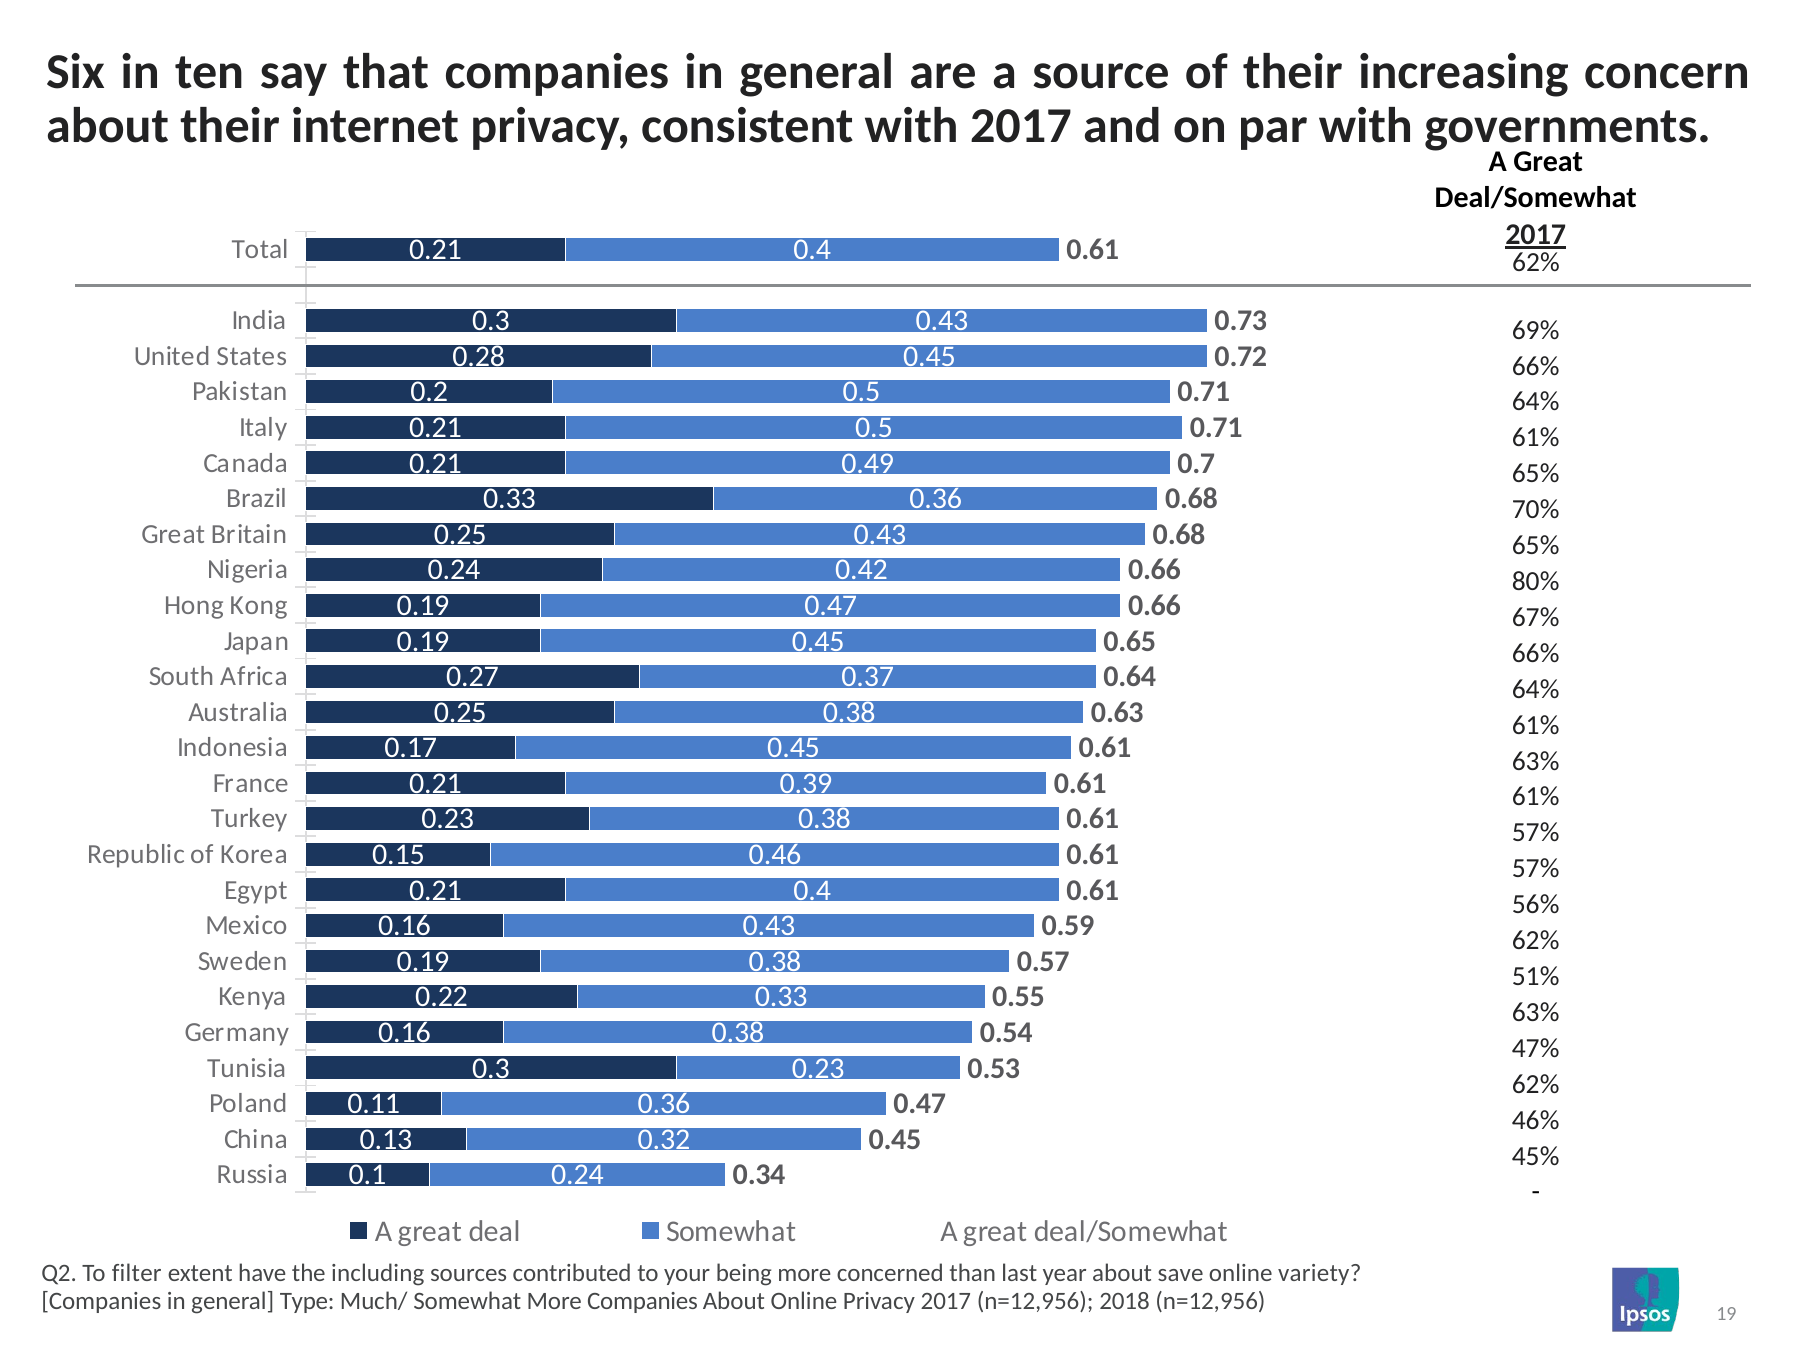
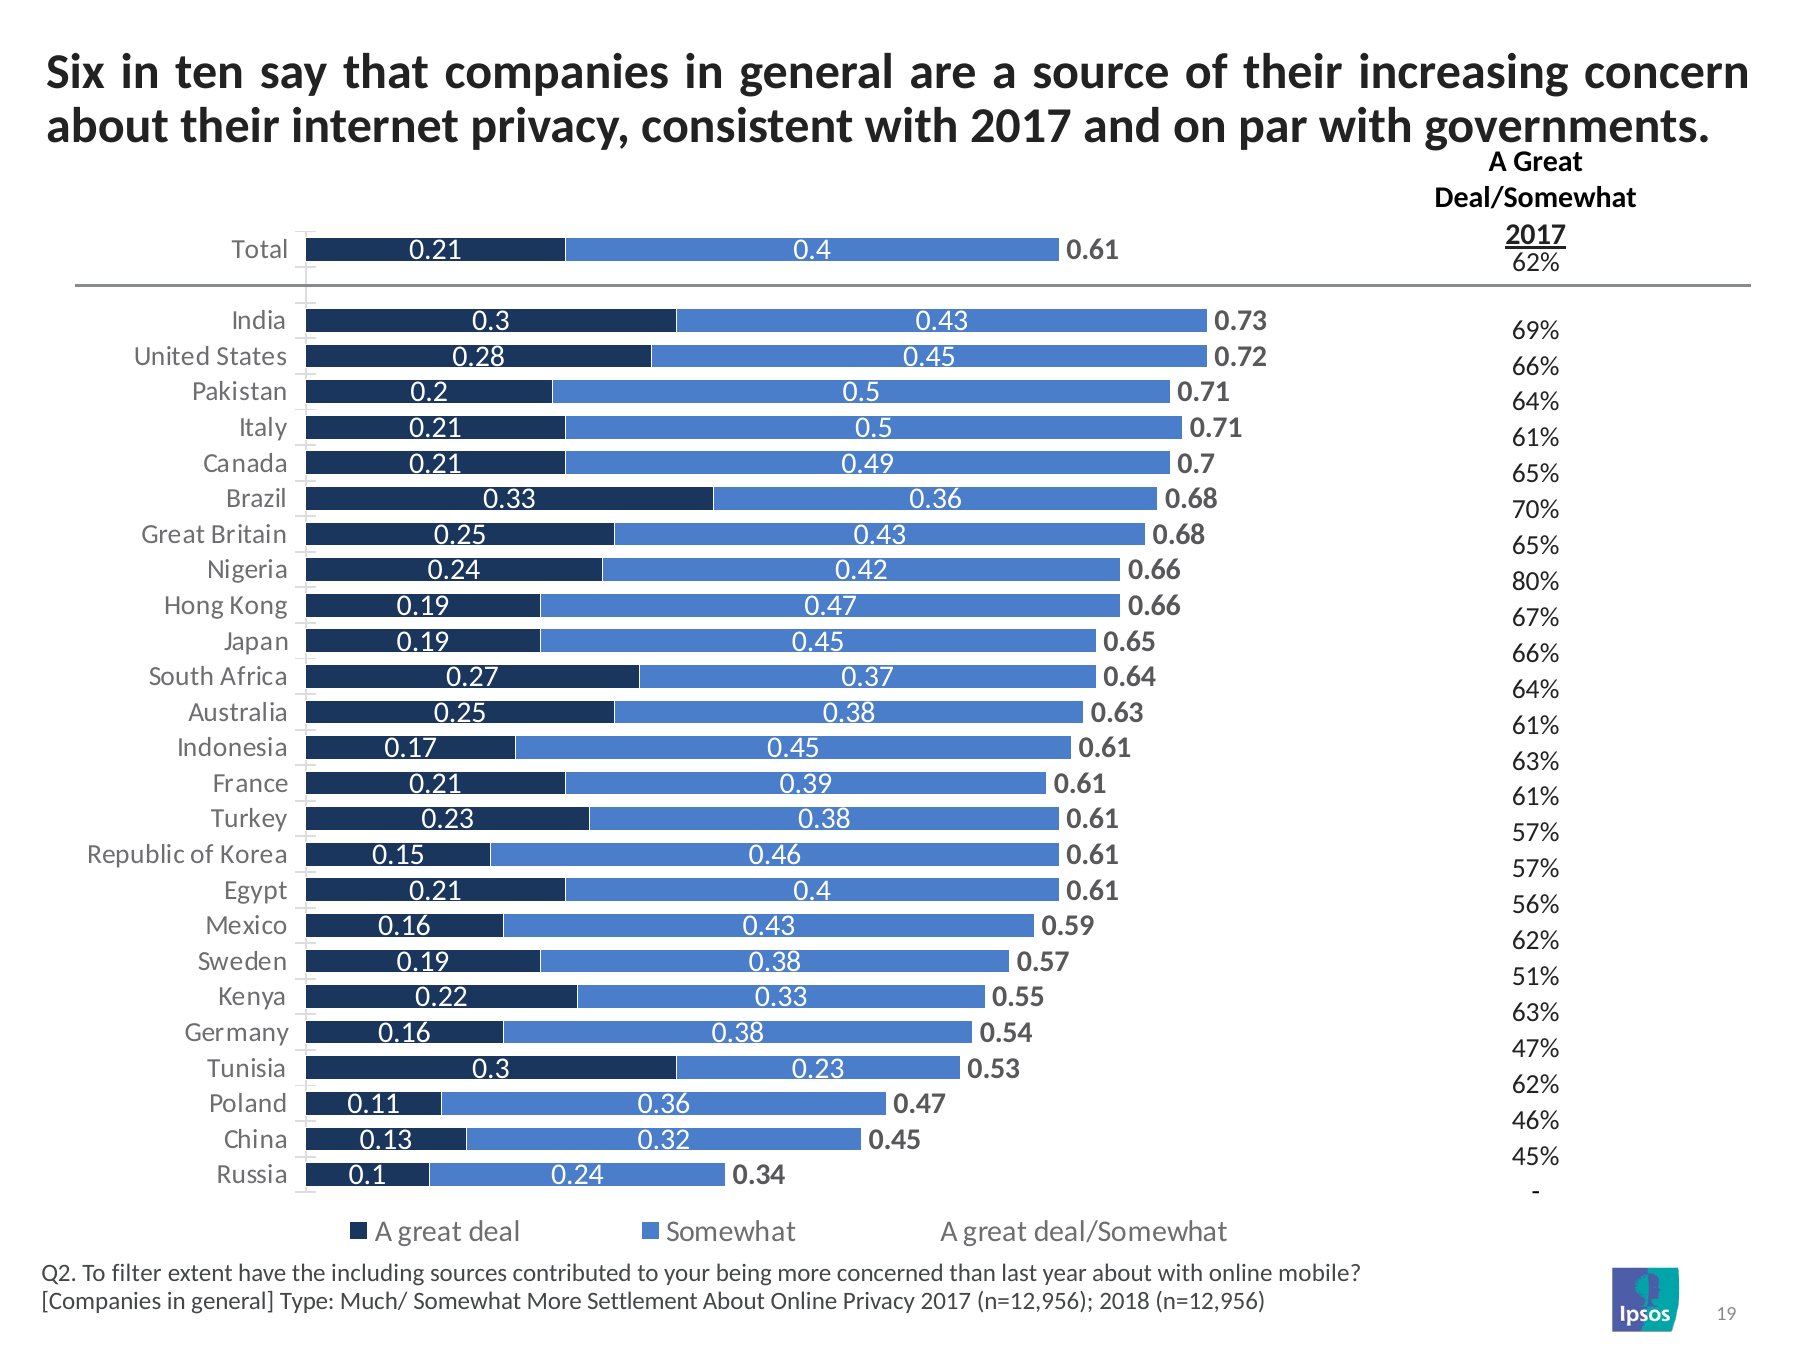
about save: save -> with (1180, 1273)
variety: variety -> mobile (1320, 1273)
More Companies: Companies -> Settlement (643, 1302)
